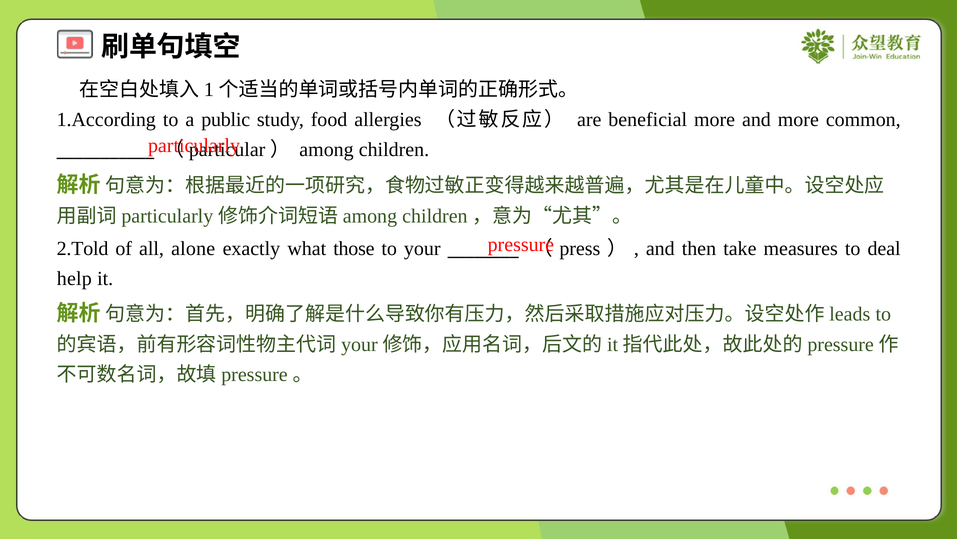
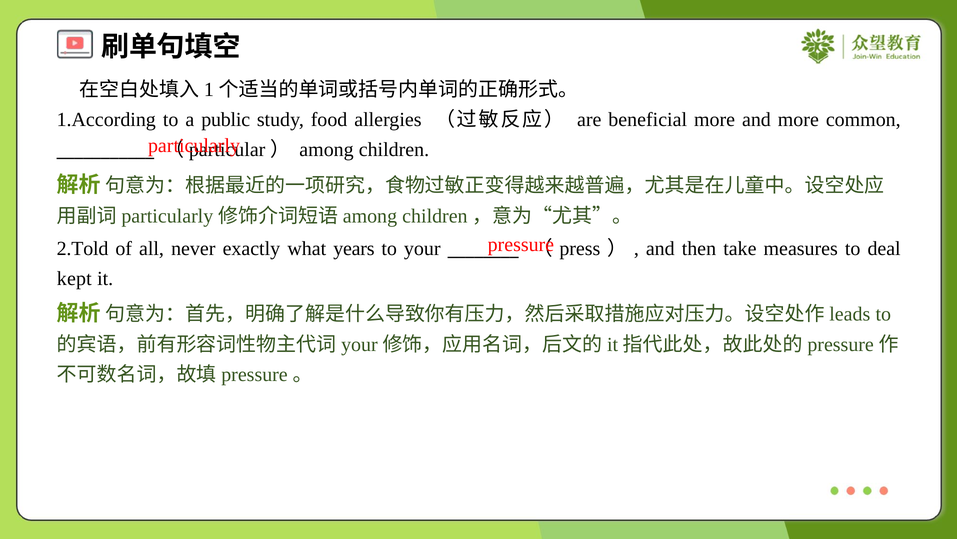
alone: alone -> never (193, 248)
those: those -> years (354, 248)
help: help -> kept (74, 278)
